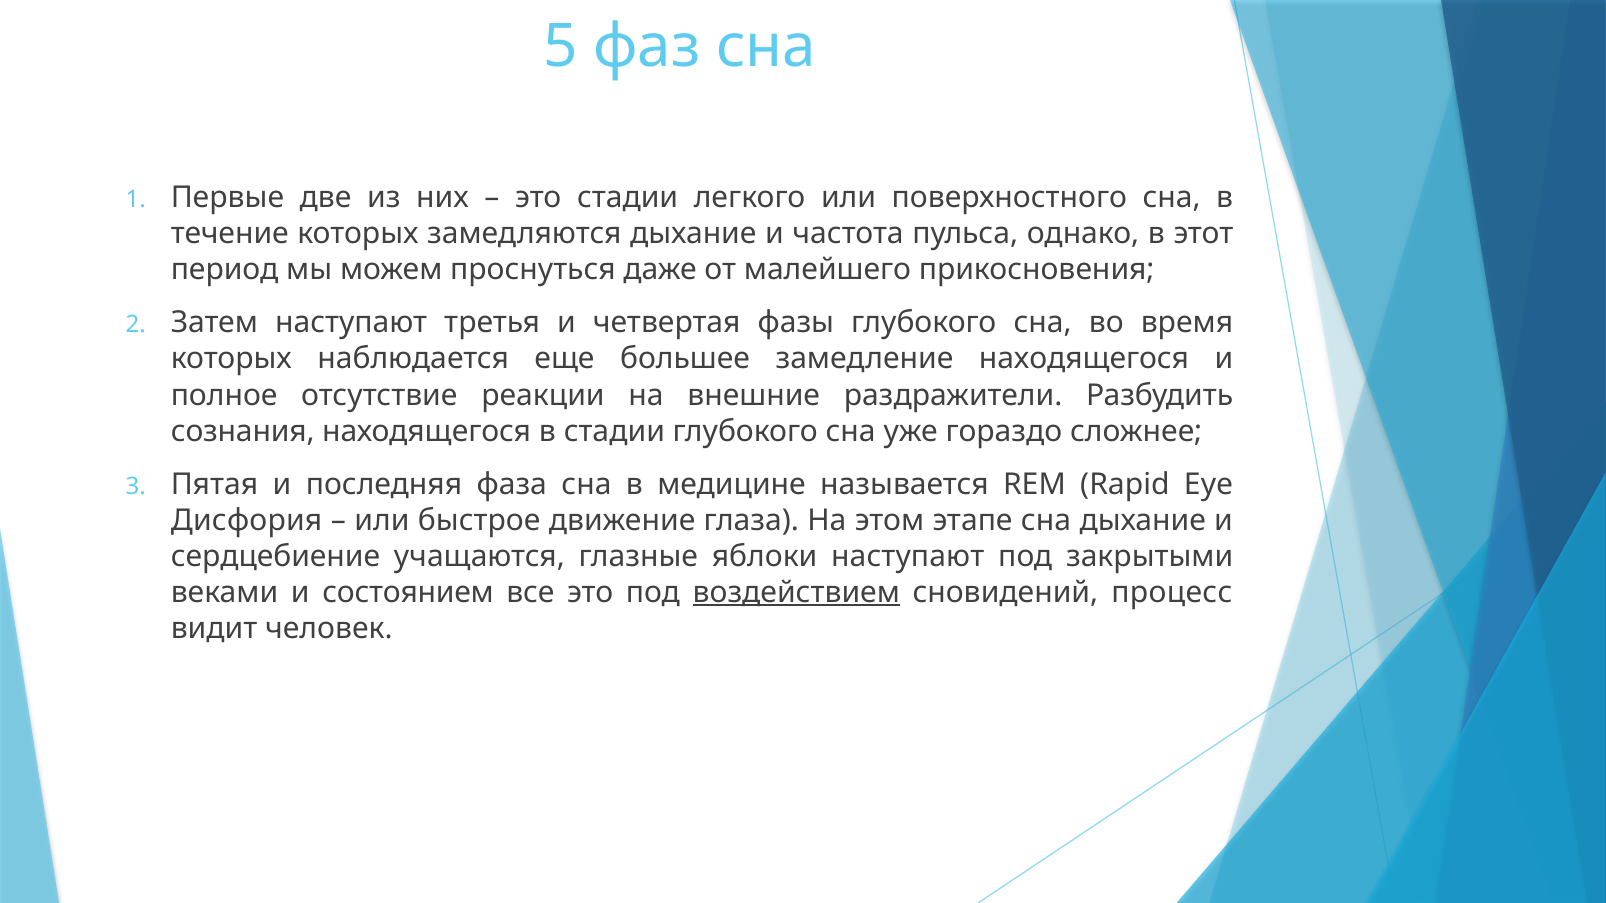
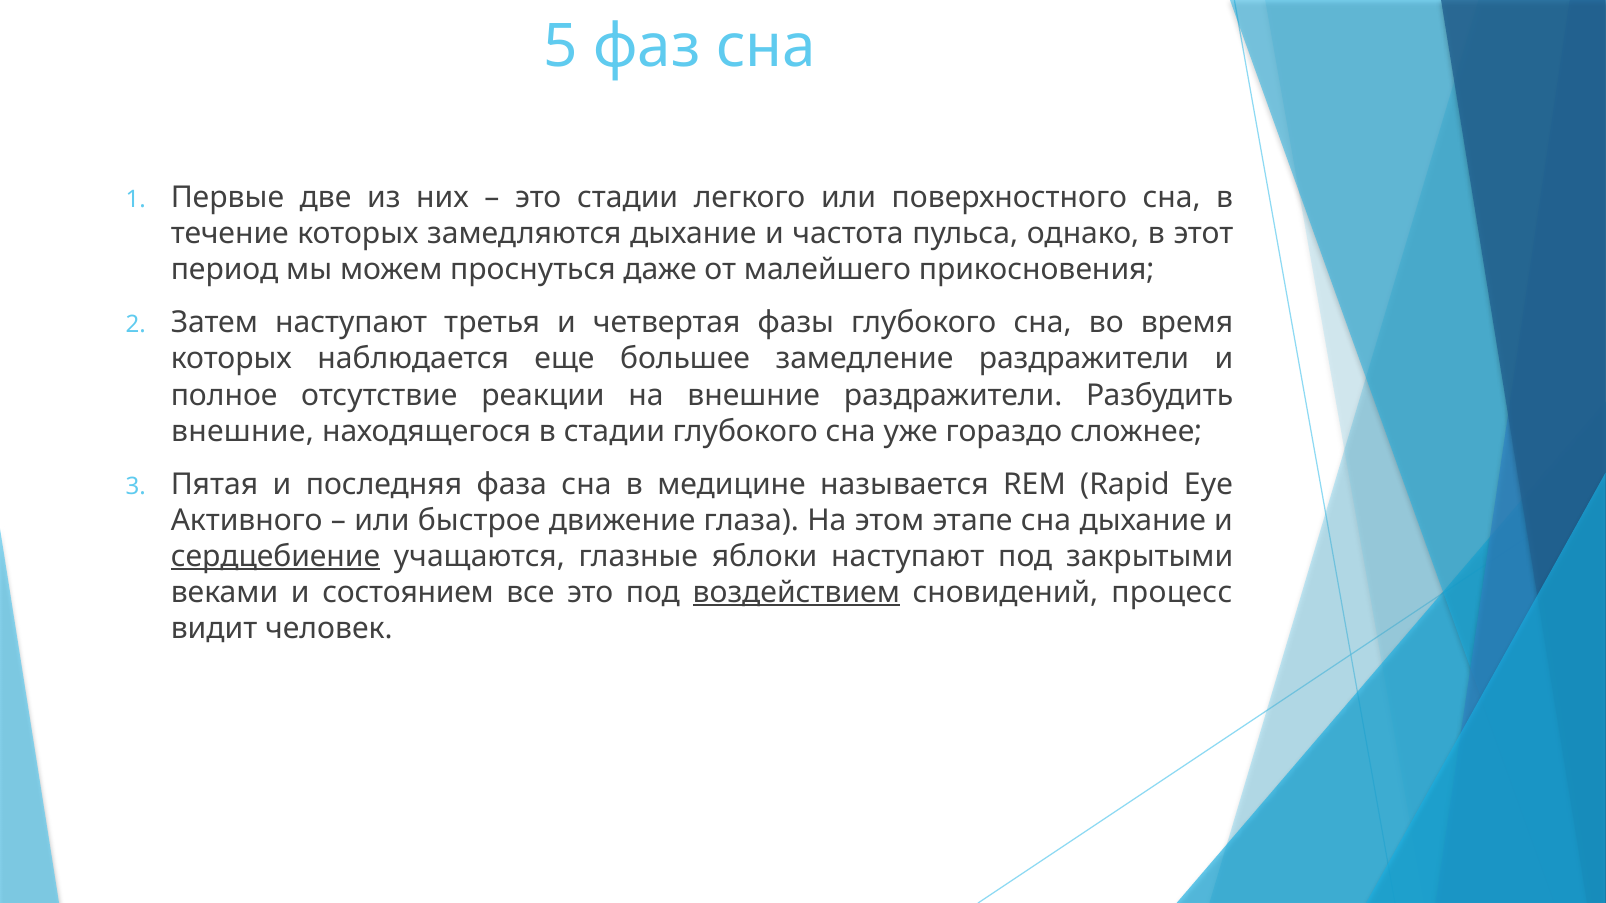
замедление находящегося: находящегося -> раздражители (1084, 359)
сознания: сознания -> внешние (242, 431)
Дисфория: Дисфория -> Активного (247, 520)
сердцебиение underline: none -> present (275, 557)
